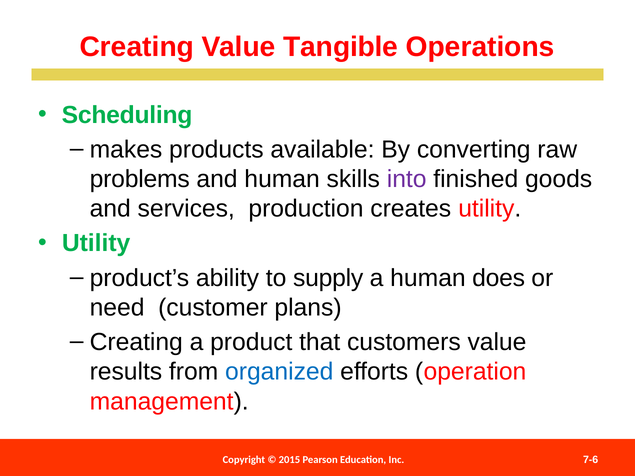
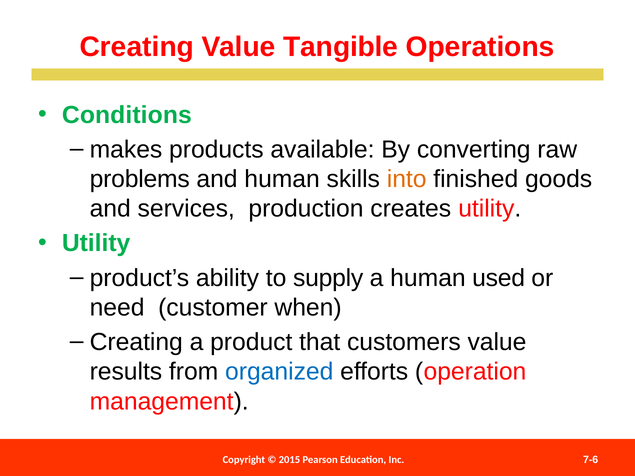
Scheduling: Scheduling -> Conditions (127, 115)
into colour: purple -> orange (407, 179)
does: does -> used (499, 278)
plans: plans -> when (308, 308)
